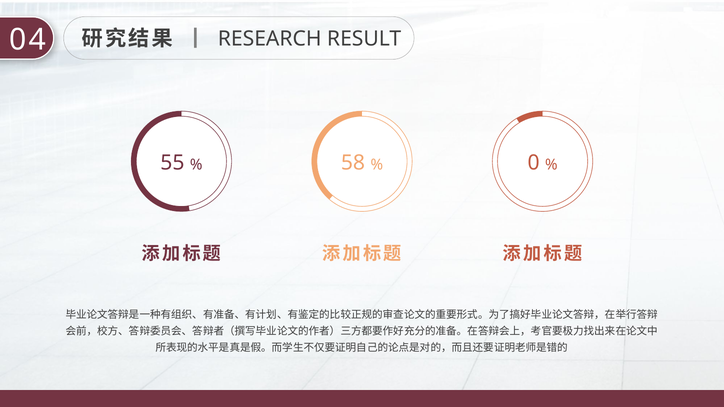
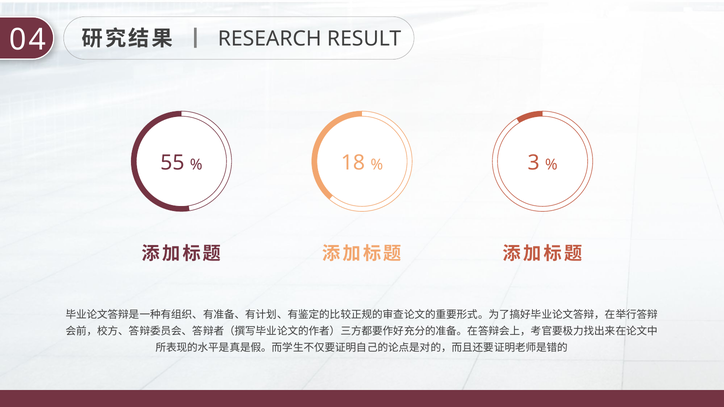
58: 58 -> 18 (353, 163)
0: 0 -> 3 (534, 163)
